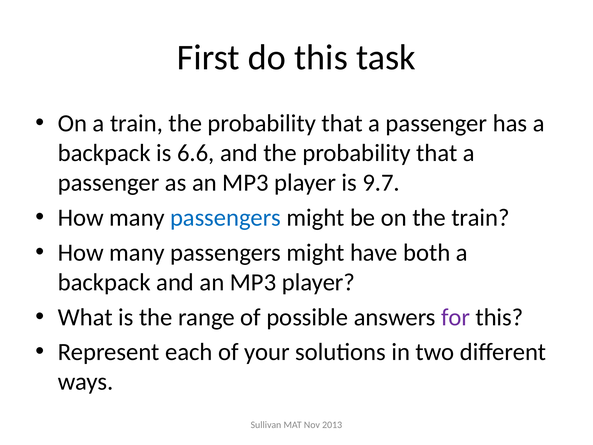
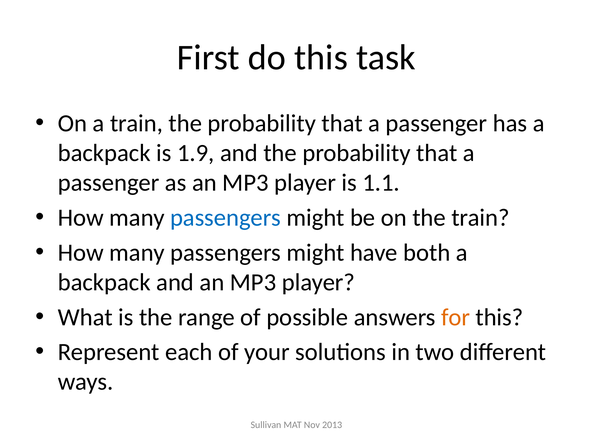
6.6: 6.6 -> 1.9 (196, 153)
9.7: 9.7 -> 1.1 (381, 183)
for colour: purple -> orange (456, 317)
